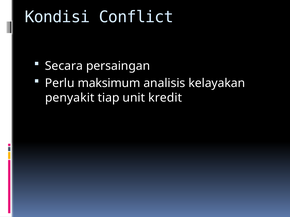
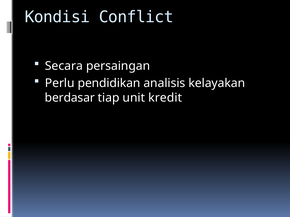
maksimum: maksimum -> pendidikan (109, 83)
penyakit: penyakit -> berdasar (70, 98)
